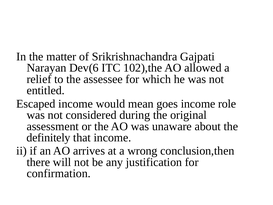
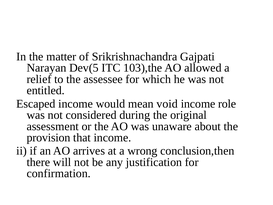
Dev(6: Dev(6 -> Dev(5 (84, 68)
102),the: 102),the -> 103),the (143, 68)
goes: goes -> void (167, 104)
definitely: definitely -> provision (48, 137)
